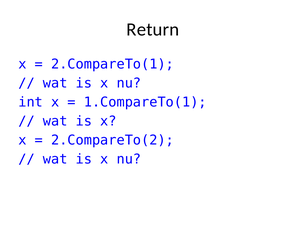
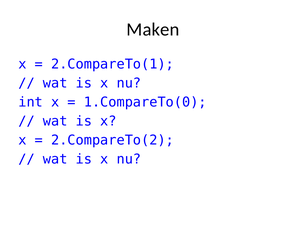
Return: Return -> Maken (153, 30)
1.CompareTo(1: 1.CompareTo(1 -> 1.CompareTo(0 (145, 102)
